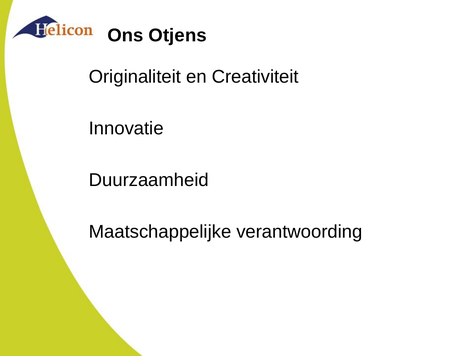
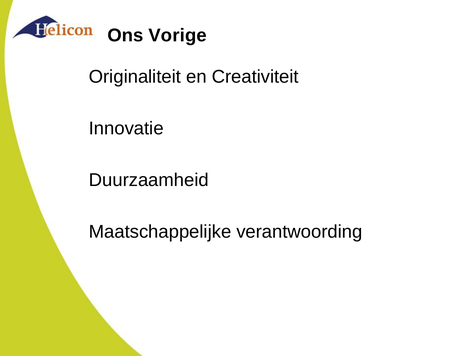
Otjens: Otjens -> Vorige (178, 35)
